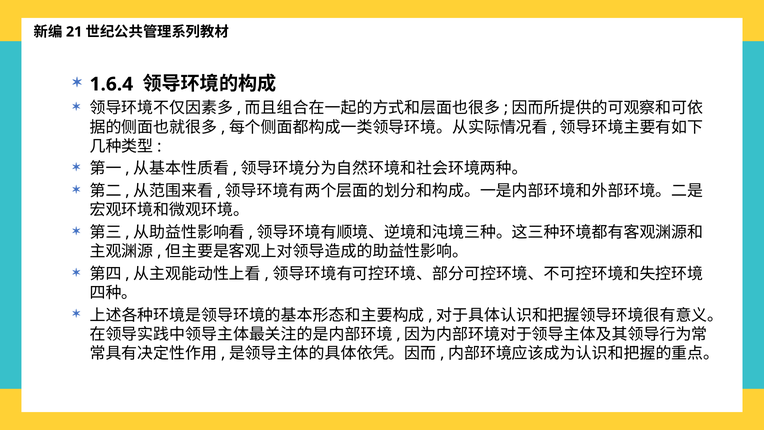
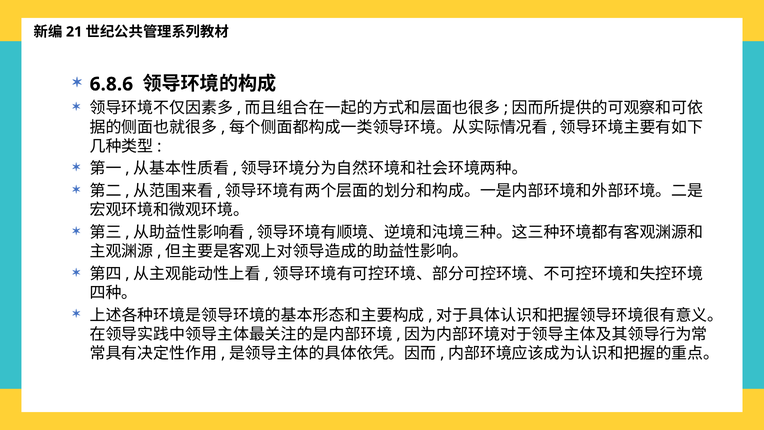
1.6.4: 1.6.4 -> 6.8.6 (111, 84)
